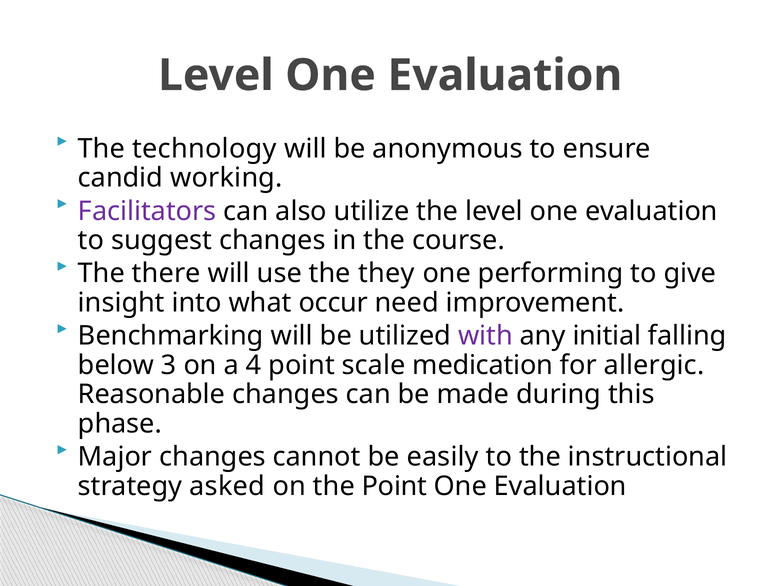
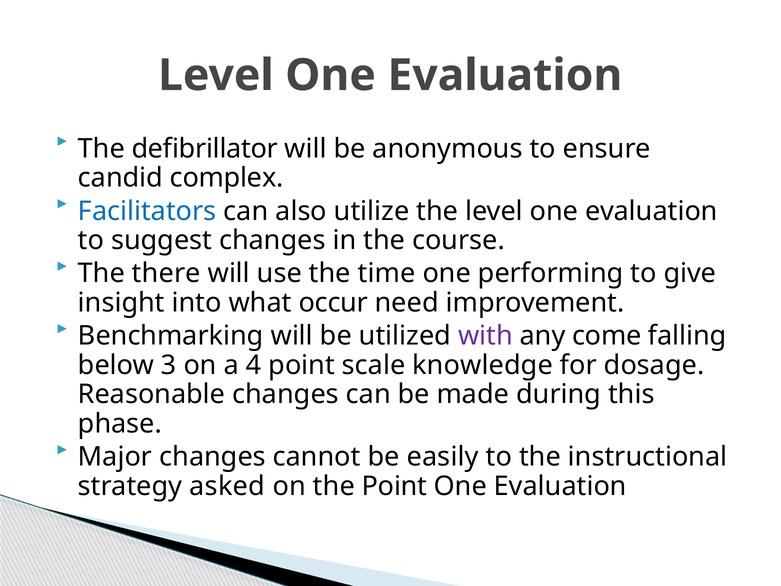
technology: technology -> defibrillator (205, 149)
working: working -> complex (227, 178)
Facilitators colour: purple -> blue (147, 211)
they: they -> time (387, 273)
initial: initial -> come (607, 336)
medication: medication -> knowledge (483, 365)
allergic: allergic -> dosage (654, 365)
